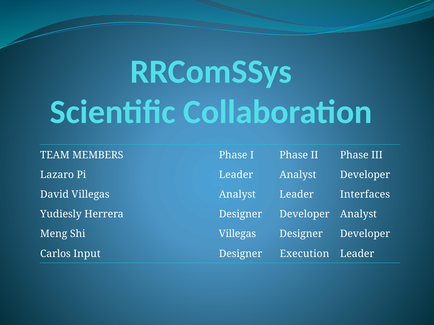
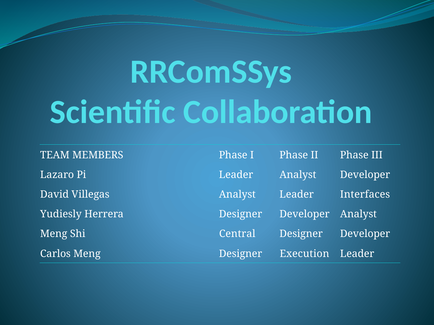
Shi Villegas: Villegas -> Central (237, 234)
Carlos Input: Input -> Meng (87, 254)
